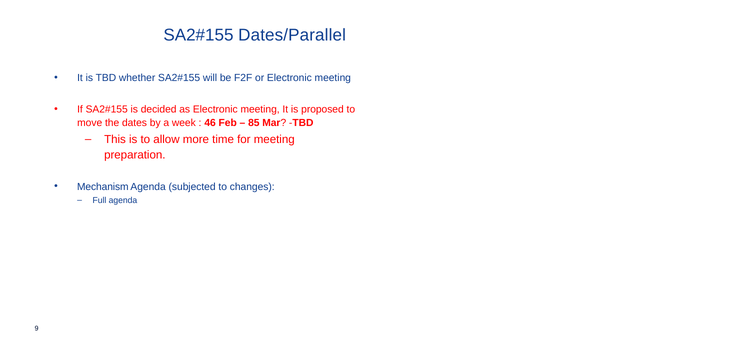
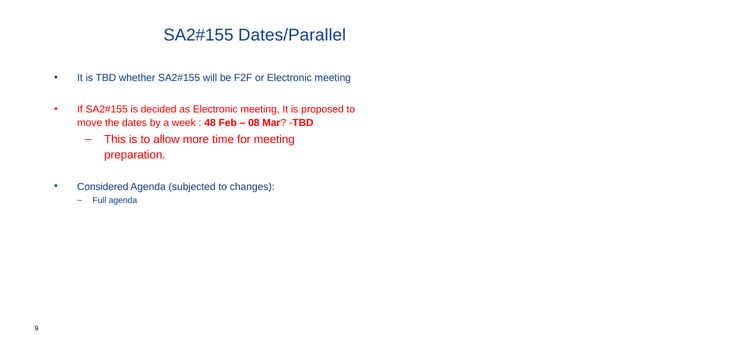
46: 46 -> 48 (210, 123)
85: 85 -> 08 (254, 123)
Mechanism: Mechanism -> Considered (103, 187)
